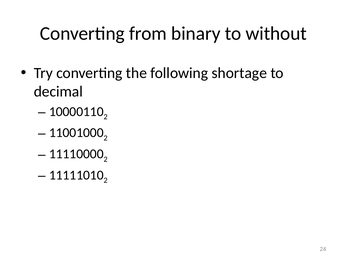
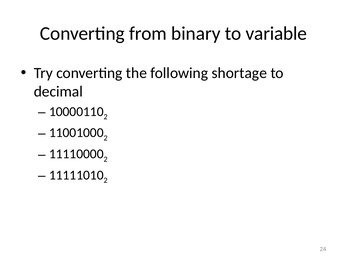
without: without -> variable (276, 33)
